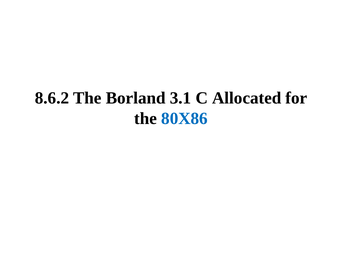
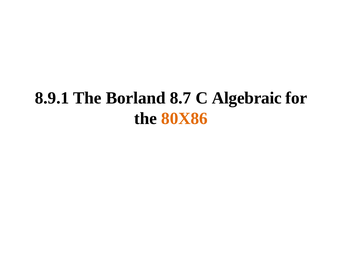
8.6.2: 8.6.2 -> 8.9.1 (52, 98)
3.1: 3.1 -> 8.7 (181, 98)
Allocated: Allocated -> Algebraic (247, 98)
80X86 colour: blue -> orange (184, 119)
